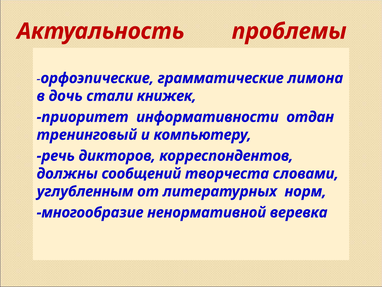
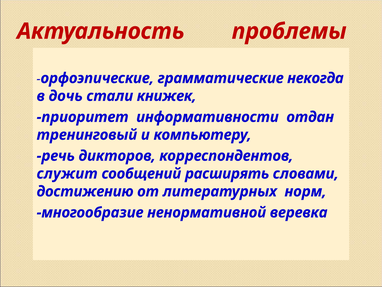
лимона: лимона -> некогда (315, 78)
должны: должны -> служит (67, 173)
творчеста: творчеста -> расширять (227, 173)
углубленным: углубленным -> достижению (85, 191)
